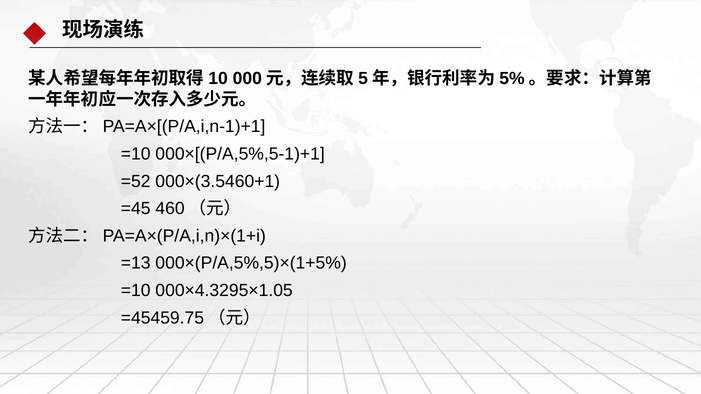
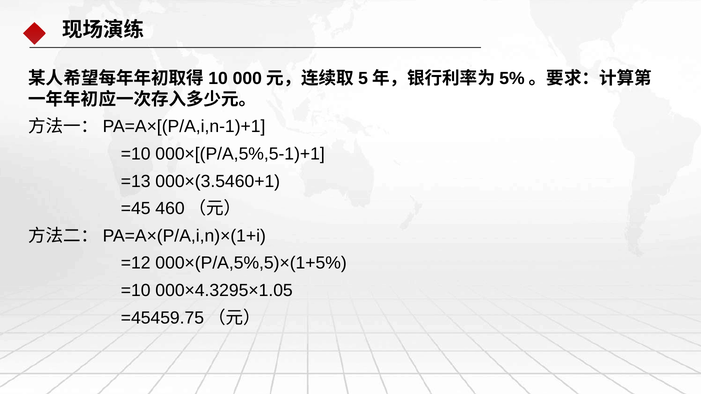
=52: =52 -> =13 (136, 181)
=13: =13 -> =12 (136, 263)
